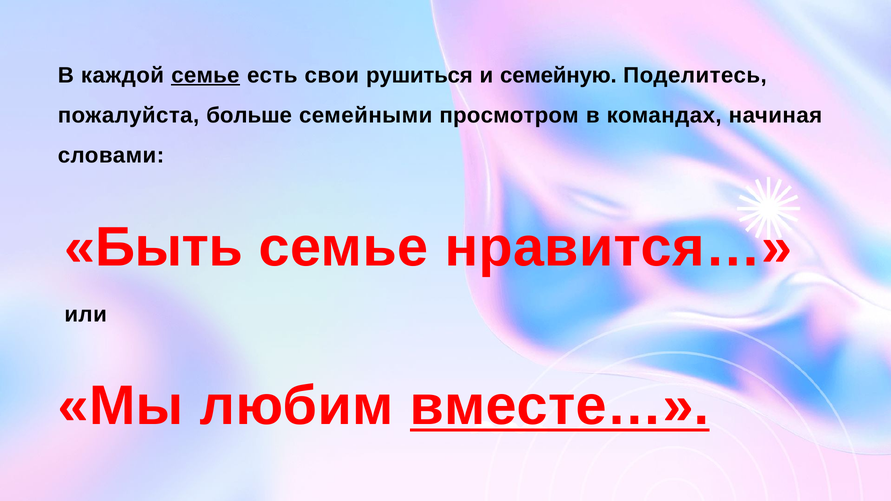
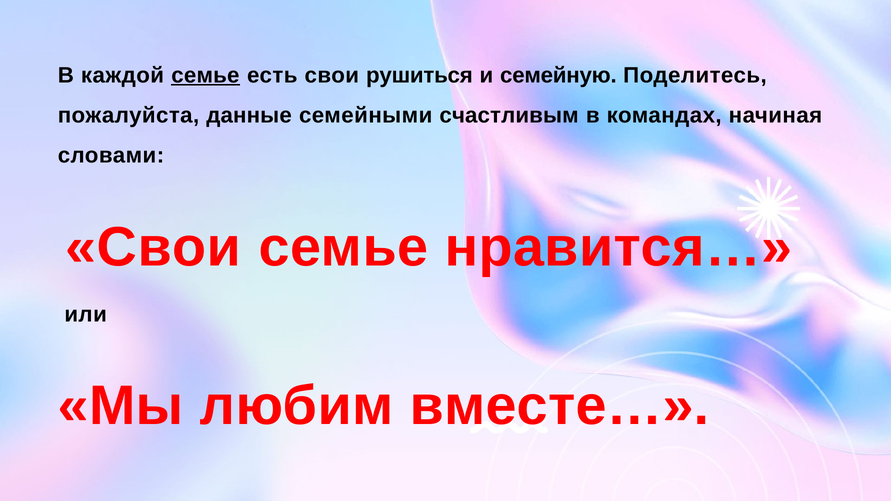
больше: больше -> данные (249, 115)
просмотром: просмотром -> счастливым (509, 115)
Быть: Быть -> Свои (153, 247)
вместе… underline: present -> none (560, 406)
